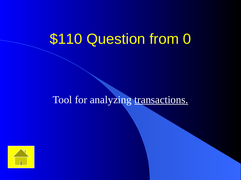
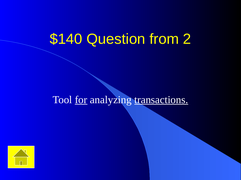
$110: $110 -> $140 (66, 39)
0: 0 -> 2 (187, 39)
for underline: none -> present (81, 100)
